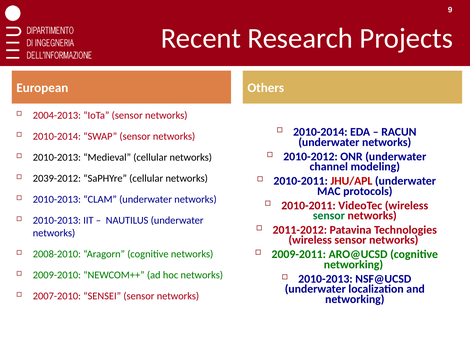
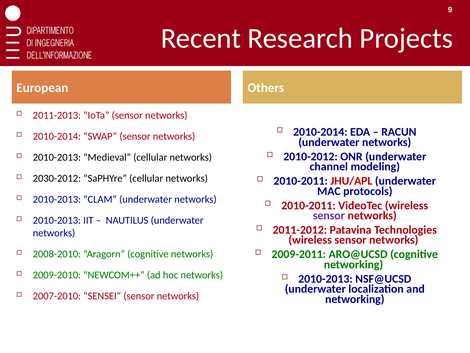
2004-2013: 2004-2013 -> 2011-2013 (57, 115)
2039-2012: 2039-2012 -> 2030-2012 (57, 178)
sensor colour: green -> purple (329, 215)
